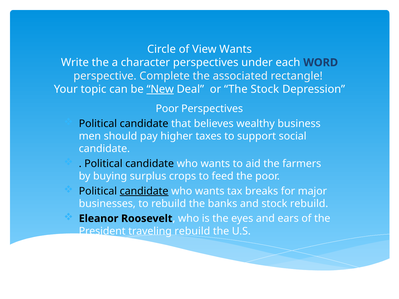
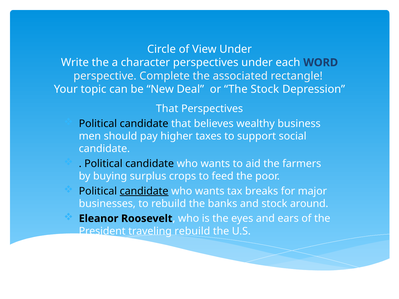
View Wants: Wants -> Under (236, 49)
New underline: present -> none (160, 89)
Poor: Poor -> That (167, 109)
stock rebuild: rebuild -> around (309, 204)
